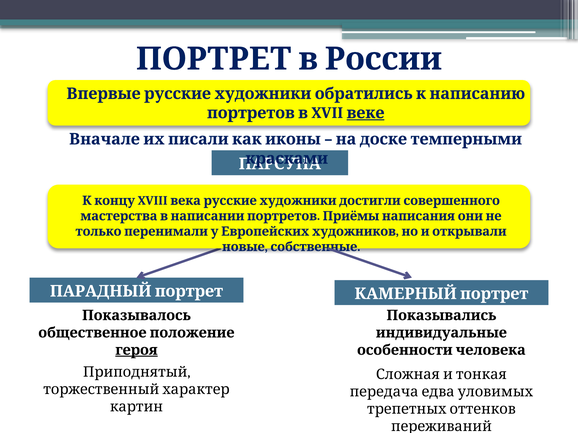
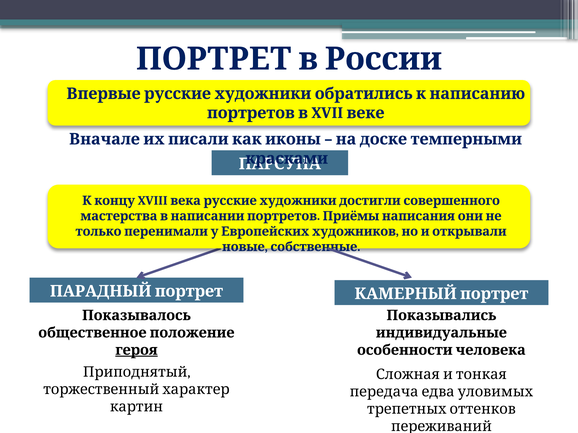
веке underline: present -> none (366, 113)
